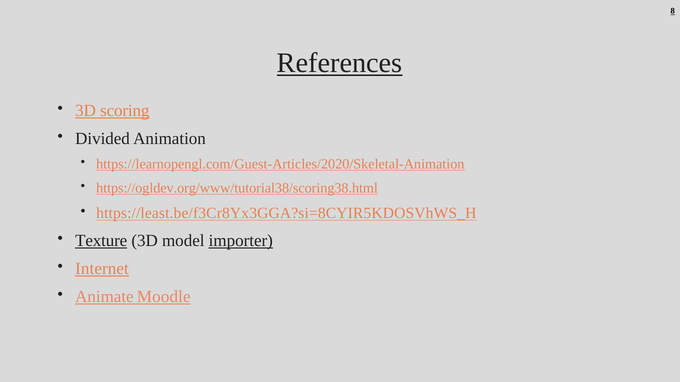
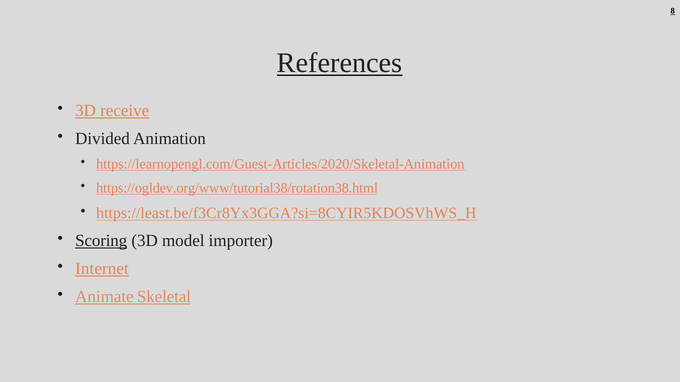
scoring: scoring -> receive (125, 111)
https://ogldev.org/www/tutorial38/scoring38.html: https://ogldev.org/www/tutorial38/scoring38.html -> https://ogldev.org/www/tutorial38/rotation38.html (237, 188)
Texture: Texture -> Scoring (101, 241)
importer underline: present -> none (241, 241)
Moodle: Moodle -> Skeletal (164, 297)
